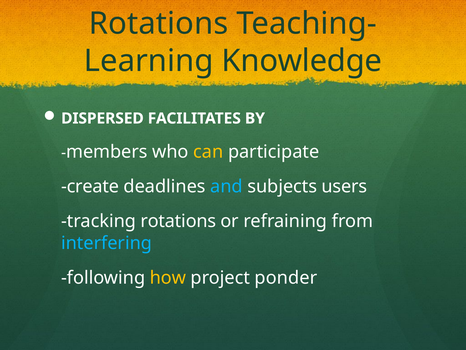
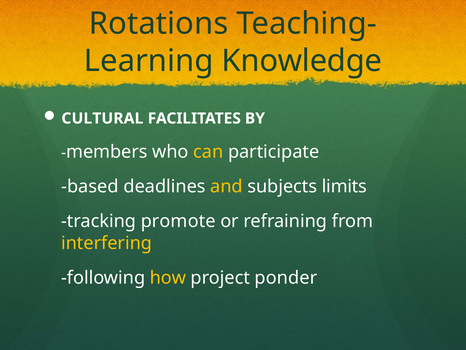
DISPERSED: DISPERSED -> CULTURAL (102, 118)
create: create -> based (90, 186)
and colour: light blue -> yellow (227, 186)
users: users -> limits (344, 186)
tracking rotations: rotations -> promote (178, 221)
interfering colour: light blue -> yellow (107, 243)
